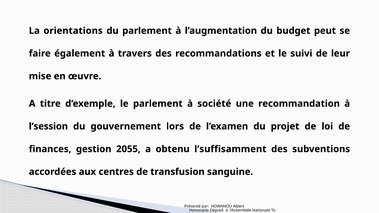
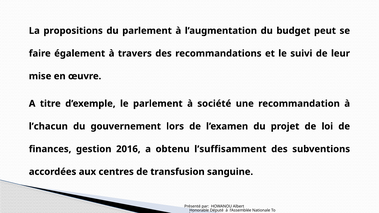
orientations: orientations -> propositions (73, 31)
l’session: l’session -> l’chacun (48, 126)
2055: 2055 -> 2016 (128, 149)
